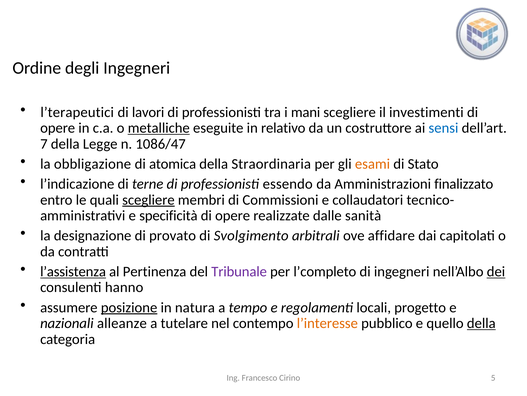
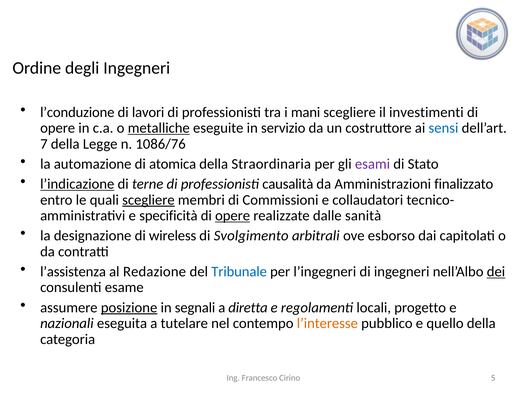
l’terapeutici: l’terapeutici -> l’conduzione (77, 112)
relativo: relativo -> servizio (283, 128)
1086/47: 1086/47 -> 1086/76 (161, 144)
obbligazione: obbligazione -> automazione (93, 164)
esami colour: orange -> purple (372, 164)
l’indicazione underline: none -> present (77, 184)
essendo: essendo -> causalità (288, 184)
opere underline: none -> present (233, 215)
provato: provato -> wireless (173, 235)
affidare: affidare -> esborso (391, 235)
l’assistenza underline: present -> none (73, 271)
Pertinenza: Pertinenza -> Redazione (154, 271)
Tribunale colour: purple -> blue (239, 271)
l’completo: l’completo -> l’ingegneri (325, 271)
hanno: hanno -> esame (124, 287)
natura: natura -> segnali (195, 307)
tempo: tempo -> diretta (248, 307)
alleanze: alleanze -> eseguita (122, 323)
della underline: present -> none (481, 323)
